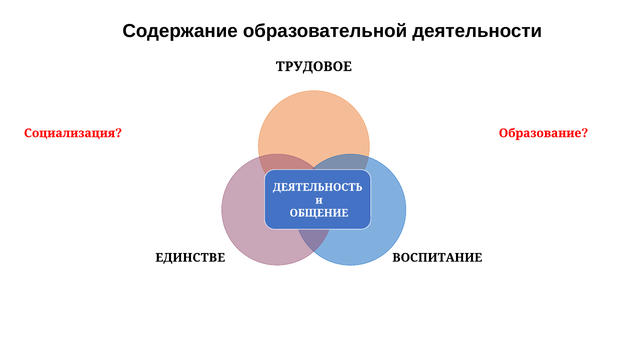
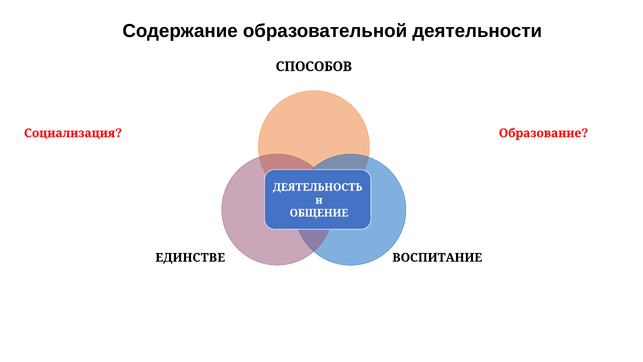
ТРУДОВОЕ: ТРУДОВОЕ -> СПОСОБОВ (314, 67)
